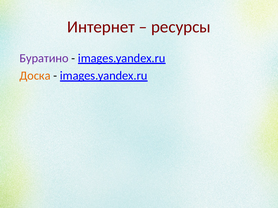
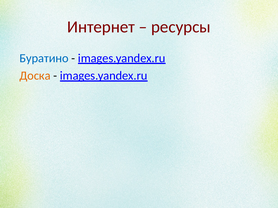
Буратино colour: purple -> blue (44, 58)
